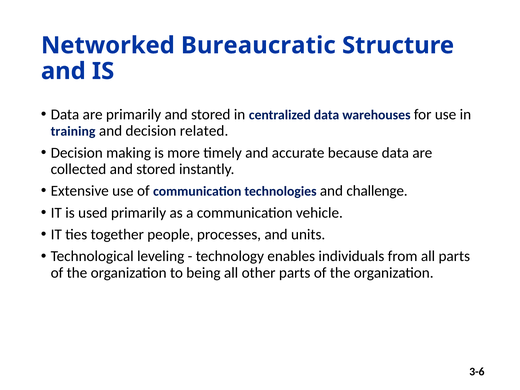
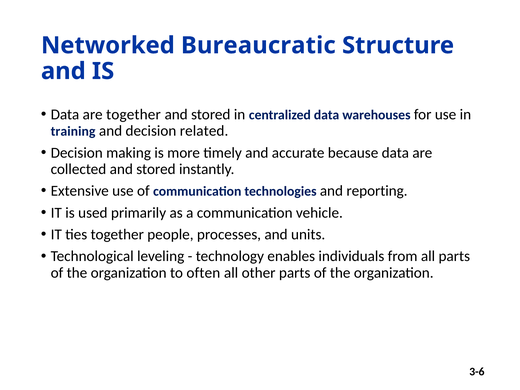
are primarily: primarily -> together (133, 115)
challenge: challenge -> reporting (377, 191)
being: being -> often (203, 273)
